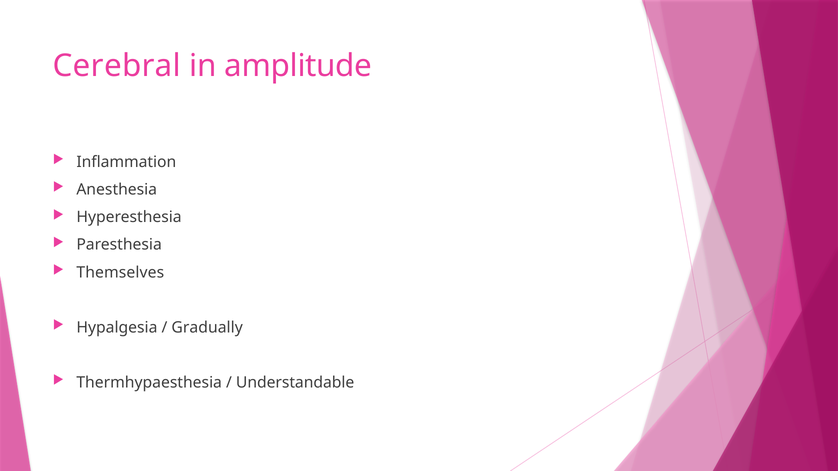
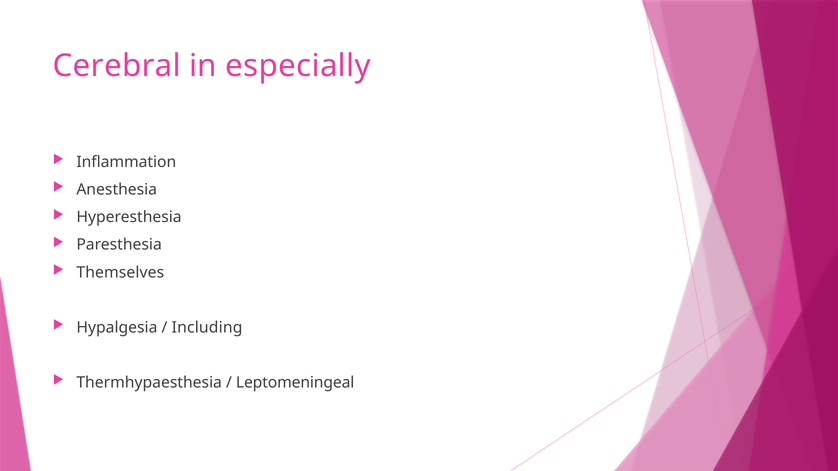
amplitude: amplitude -> especially (298, 66)
Gradually: Gradually -> Including (207, 328)
Understandable: Understandable -> Leptomeningeal (295, 383)
